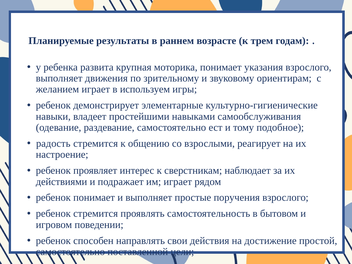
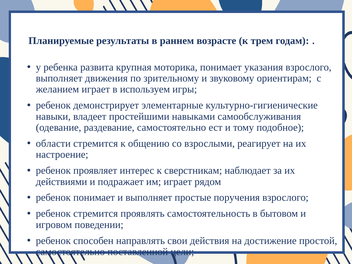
радость: радость -> области (53, 143)
